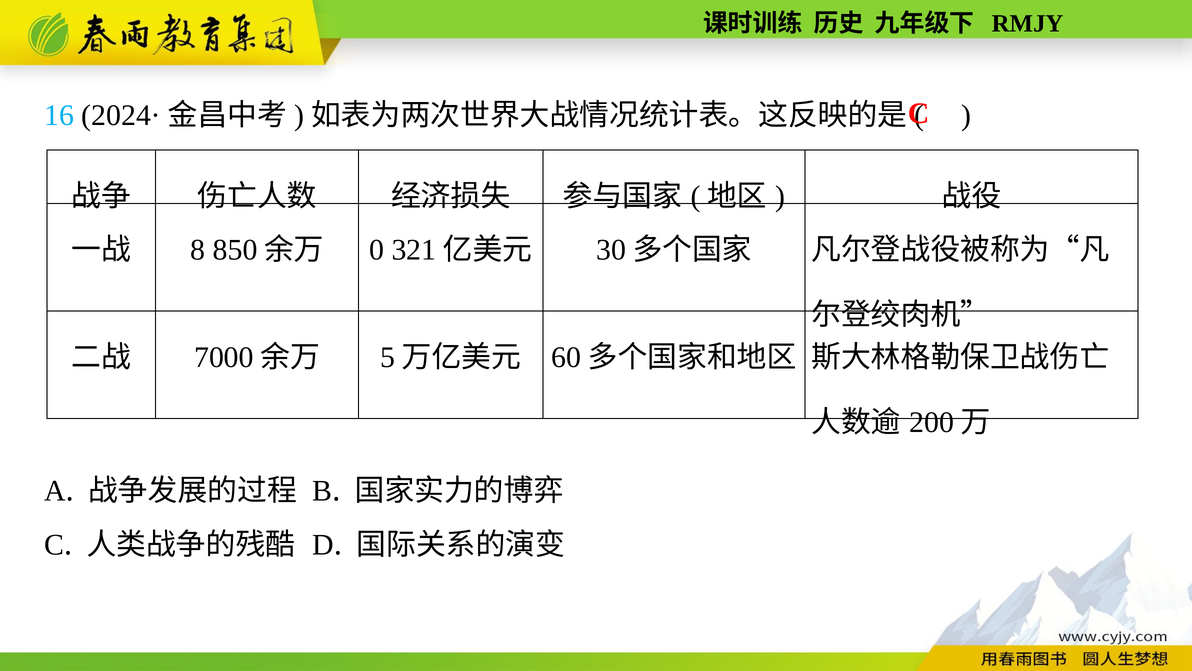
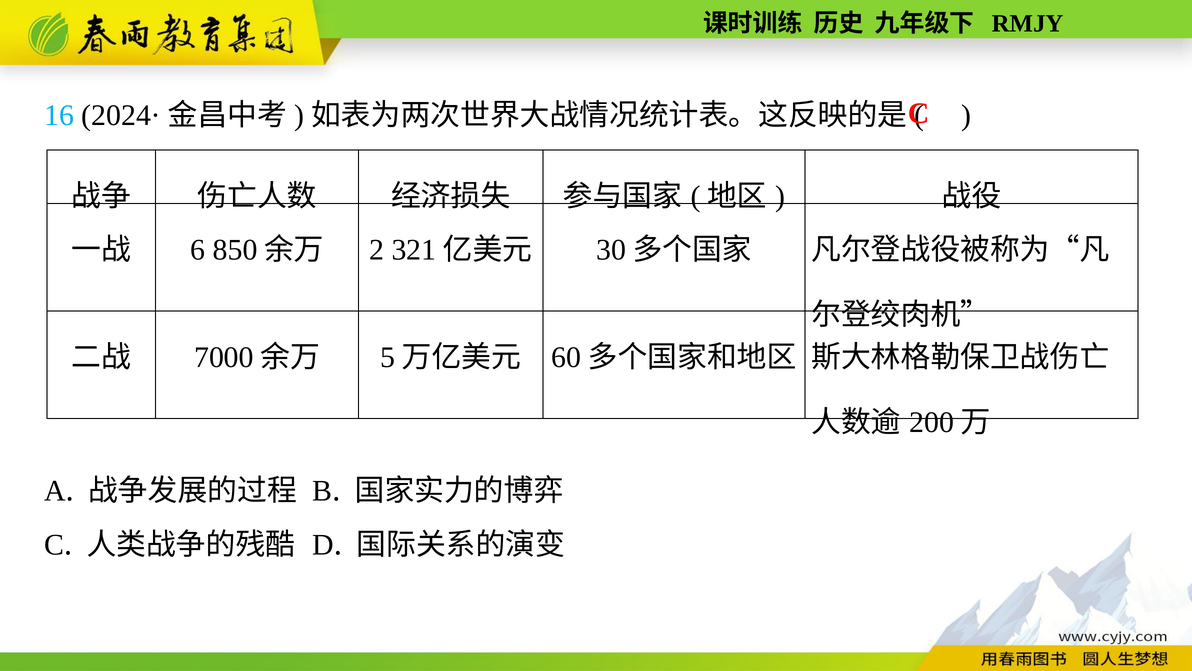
8: 8 -> 6 (198, 250)
0: 0 -> 2 (377, 250)
